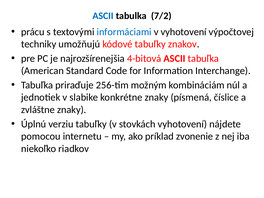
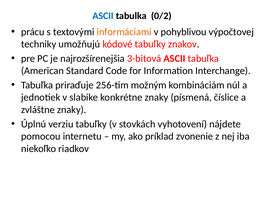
7/2: 7/2 -> 0/2 (161, 16)
informáciami colour: blue -> orange (124, 32)
v vyhotovení: vyhotovení -> pohyblivou (184, 32)
4-bitová: 4-bitová -> 3-bitová (144, 58)
